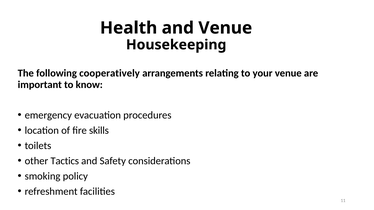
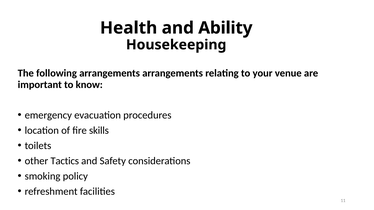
and Venue: Venue -> Ability (225, 28)
following cooperatively: cooperatively -> arrangements (110, 73)
